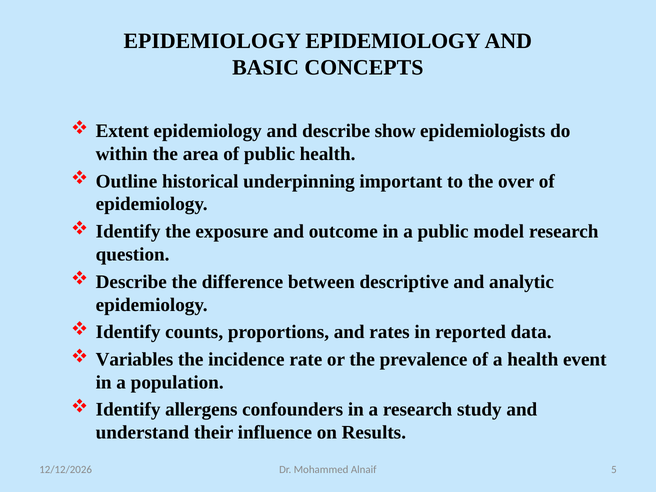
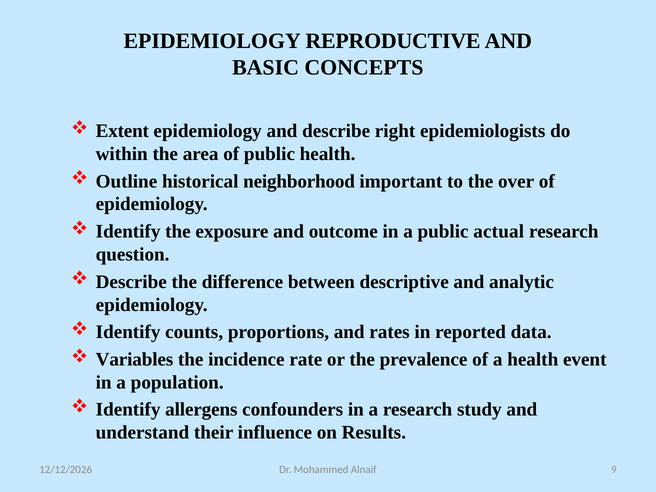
EPIDEMIOLOGY EPIDEMIOLOGY: EPIDEMIOLOGY -> REPRODUCTIVE (393, 41)
show: show -> right (395, 131)
underpinning: underpinning -> neighborhood (299, 181)
model: model -> actual (499, 231)
5: 5 -> 9 (614, 470)
